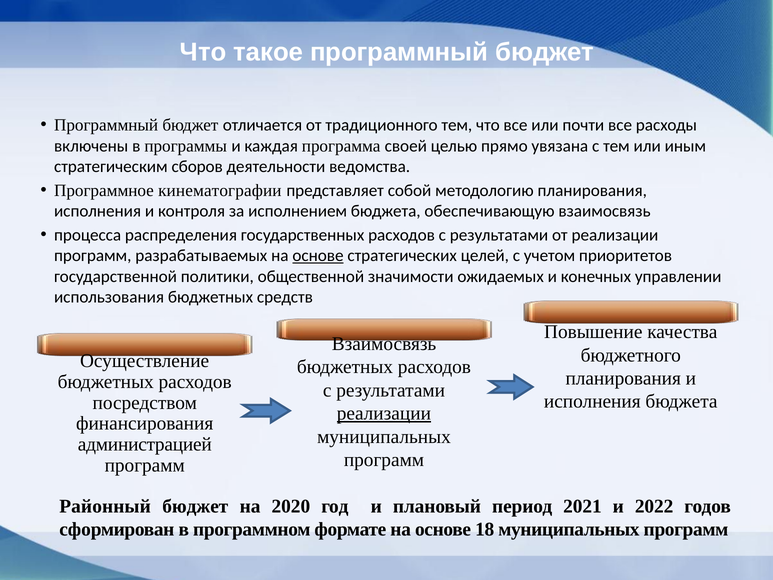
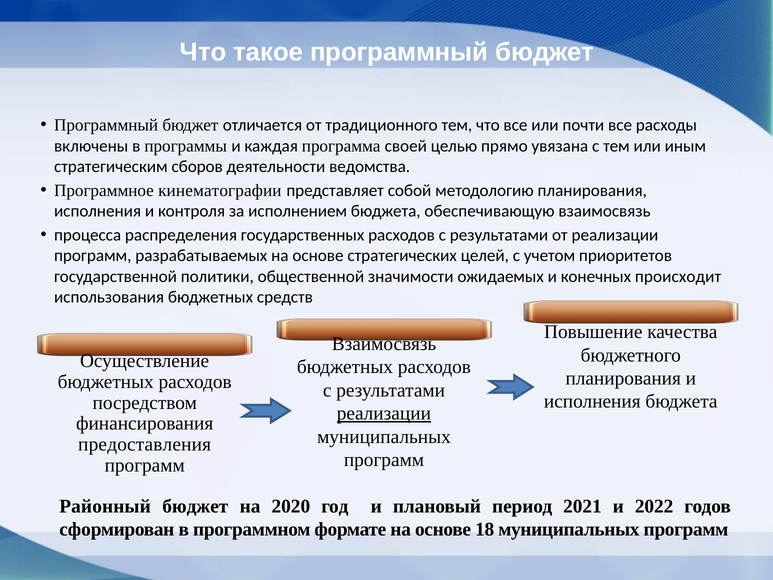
основе underline: present -> none (318, 256)
управлении: управлении -> происходит (678, 276)
администрацией: администрацией -> предоставления (145, 444)
